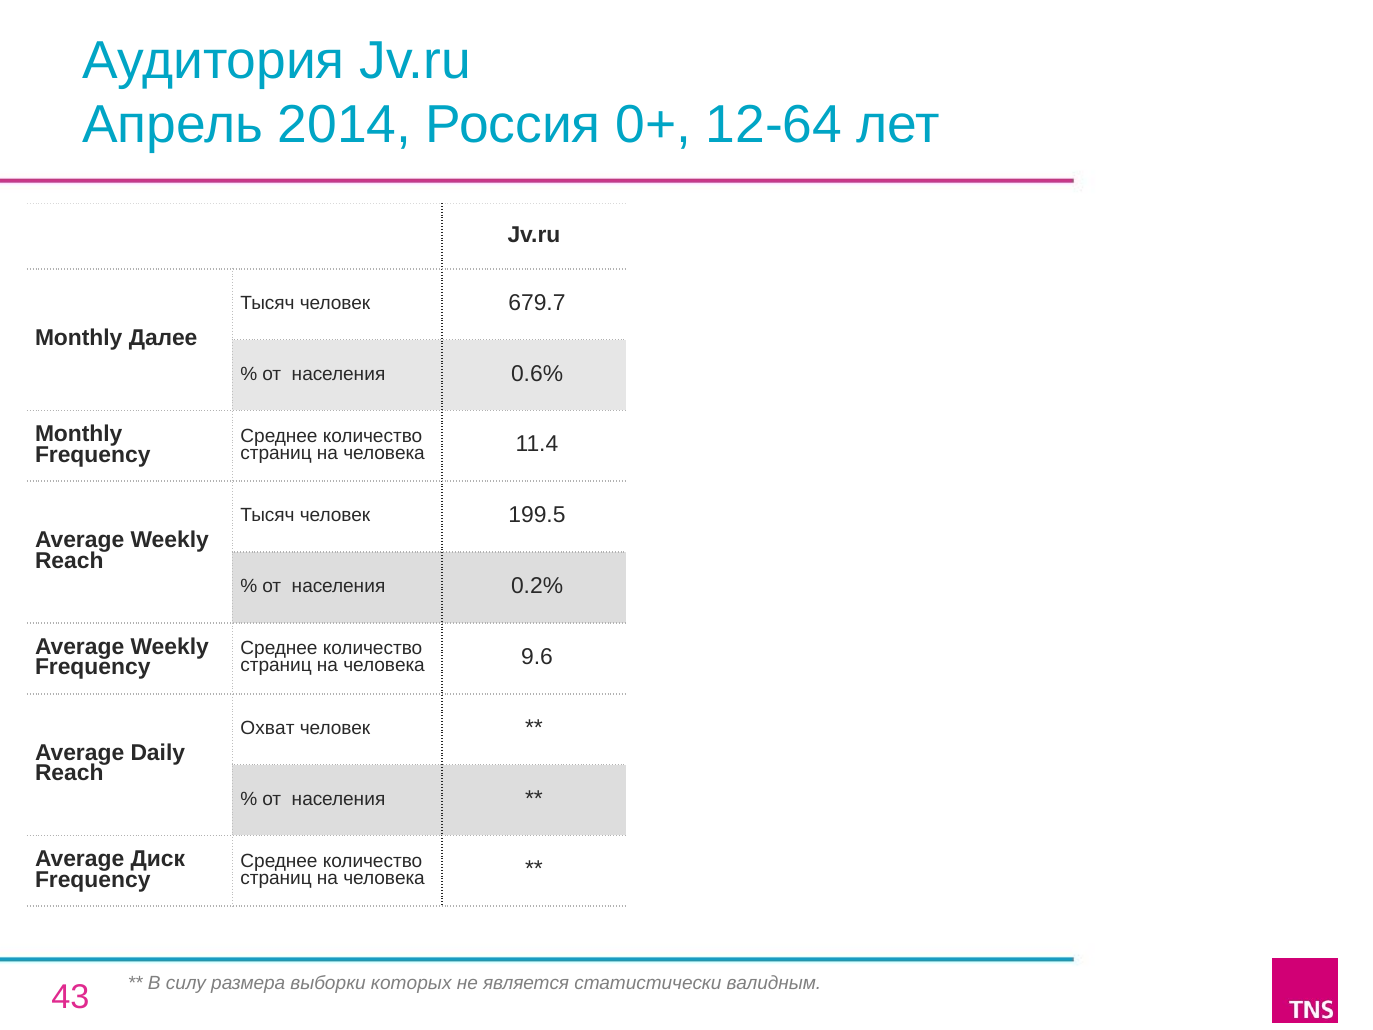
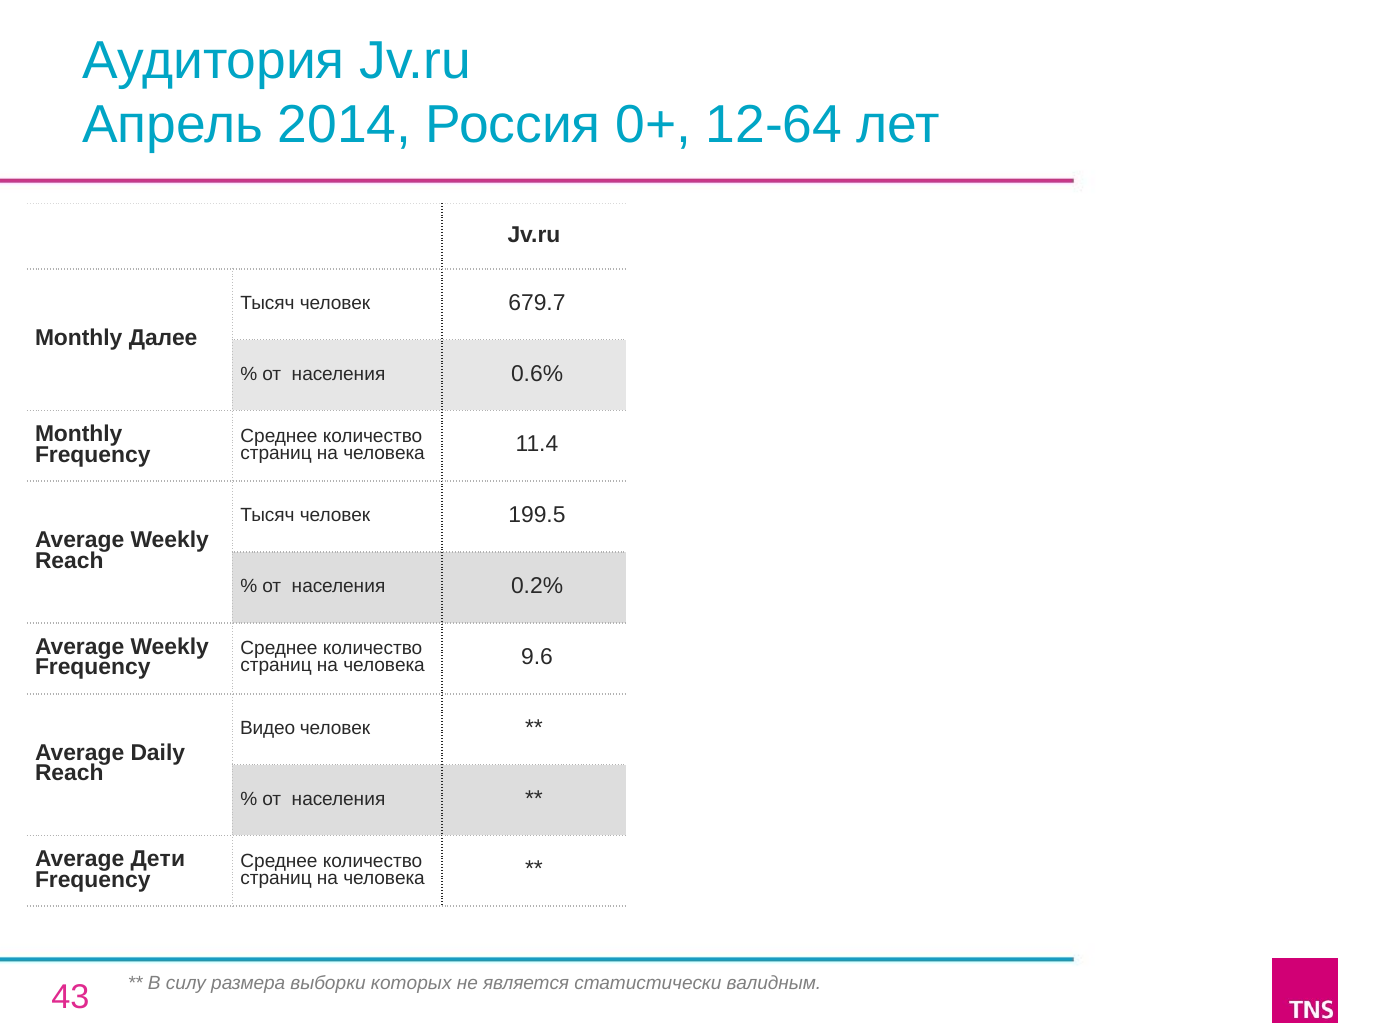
Охват: Охват -> Видео (268, 728)
Диск: Диск -> Дети (158, 859)
